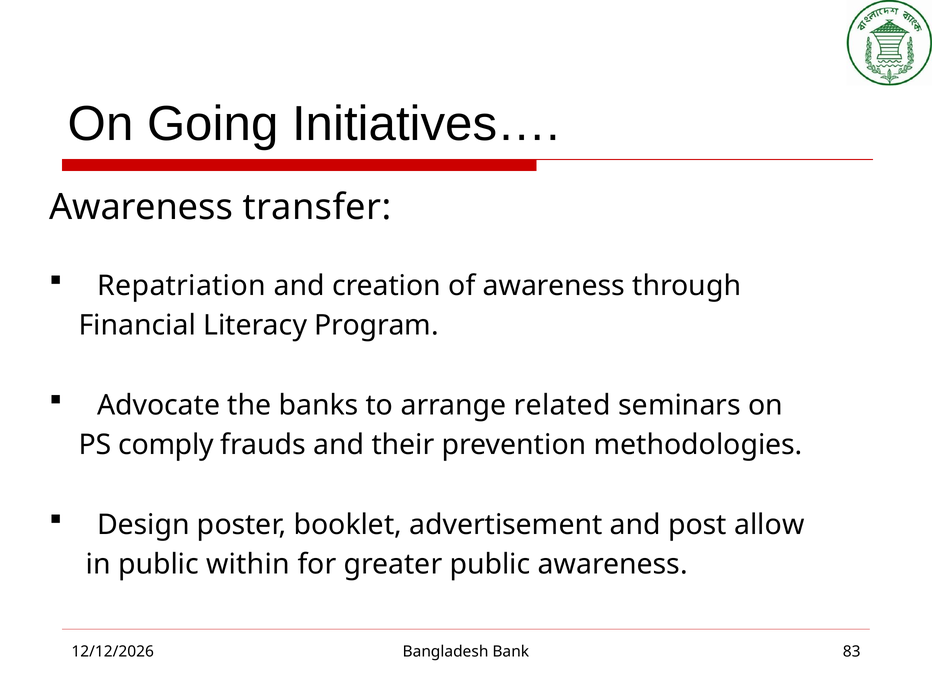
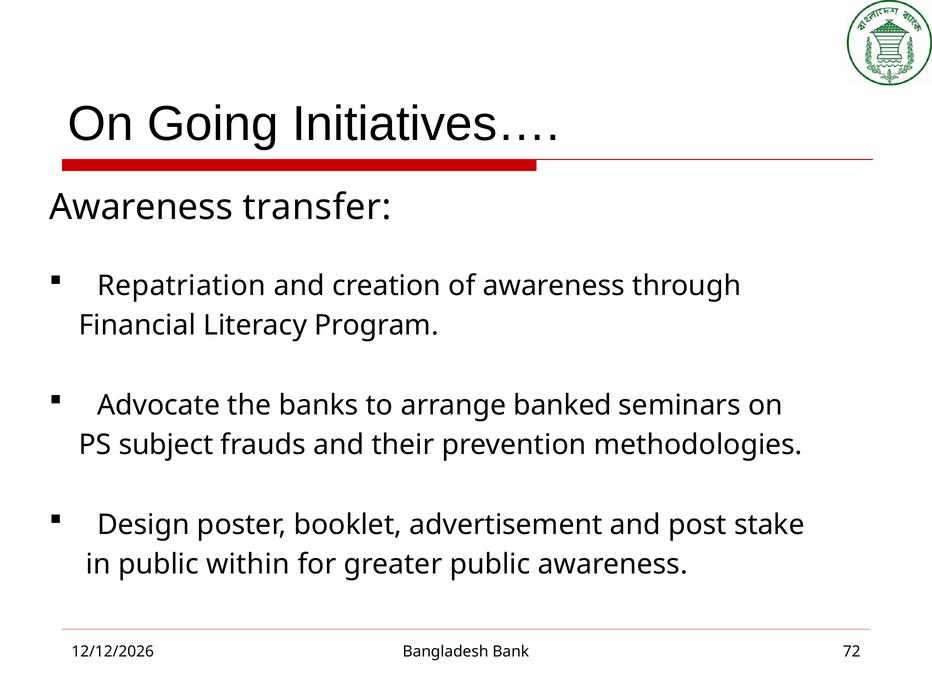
related: related -> banked (563, 405)
comply: comply -> subject (166, 445)
allow: allow -> stake (769, 525)
83: 83 -> 72 (852, 652)
